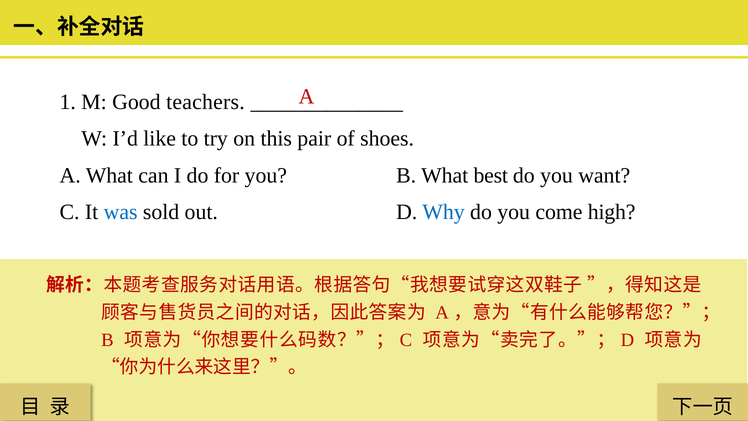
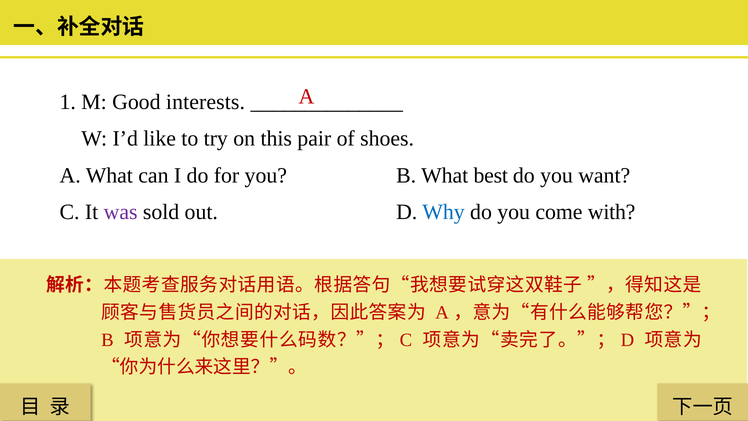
teachers: teachers -> interests (206, 102)
was colour: blue -> purple (121, 212)
high: high -> with (612, 212)
